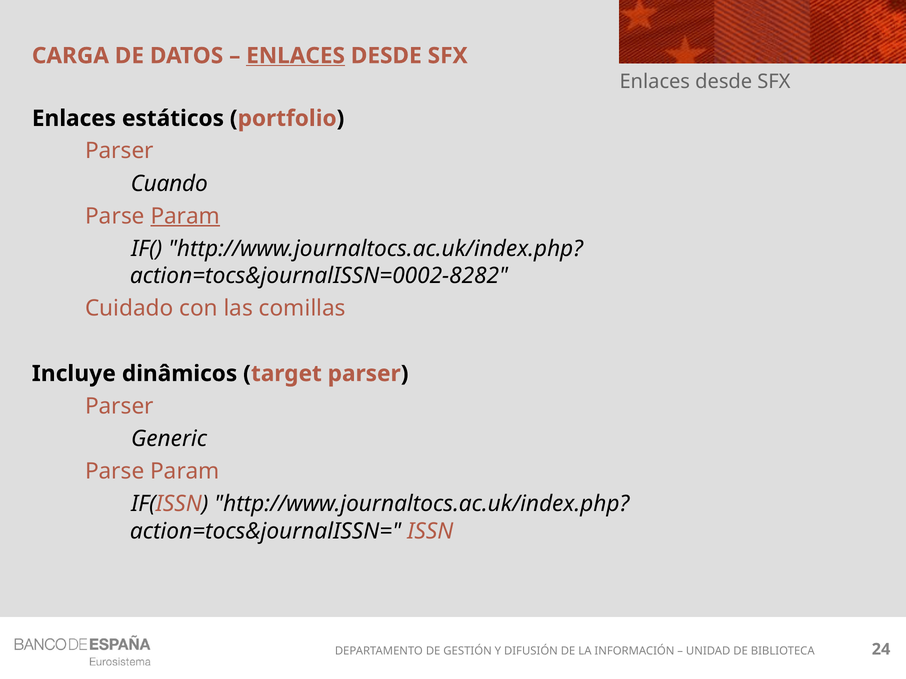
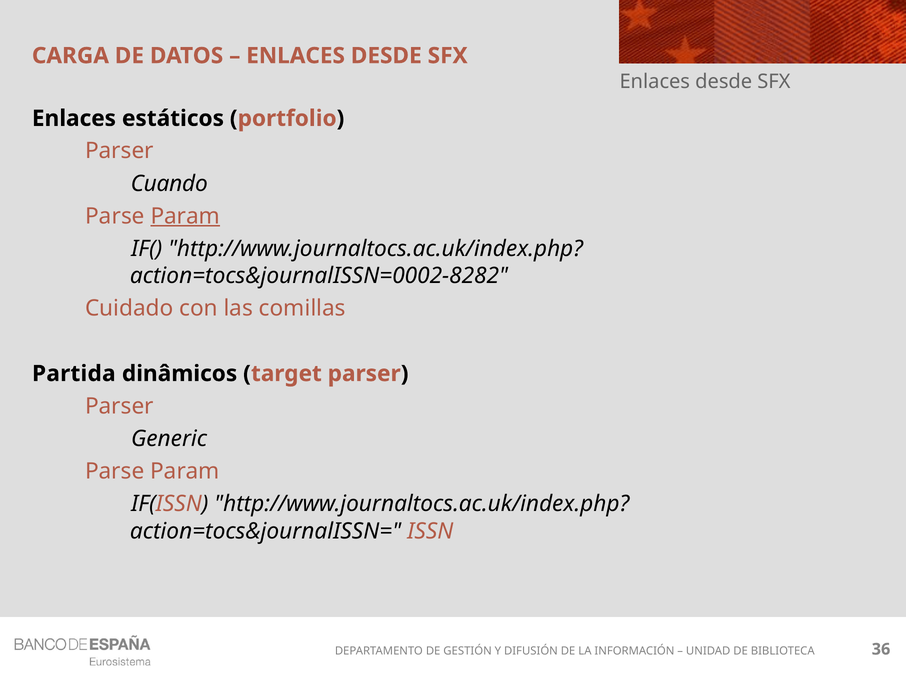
ENLACES underline: present -> none (296, 56)
Incluye: Incluye -> Partida (74, 374)
24: 24 -> 36 (881, 650)
